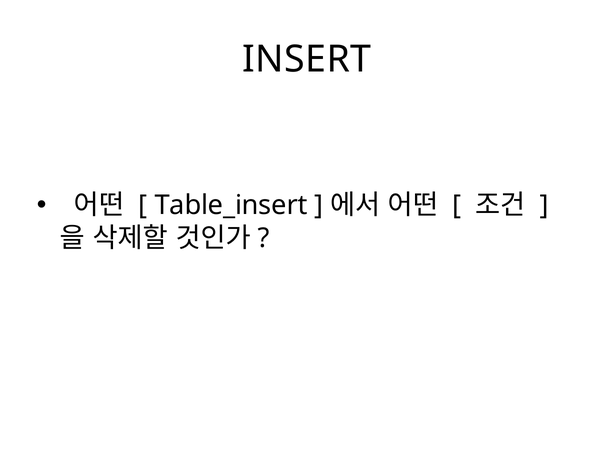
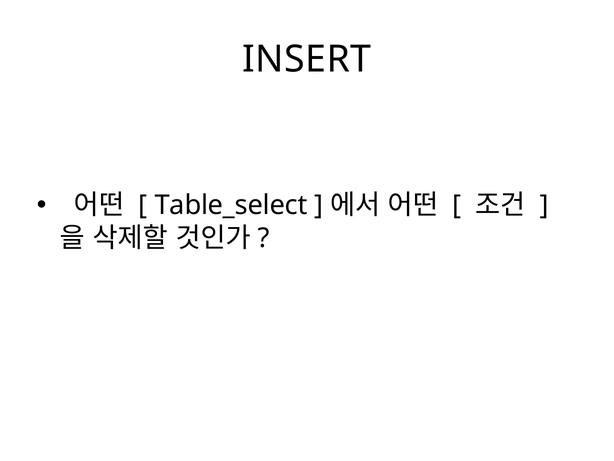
Table_insert: Table_insert -> Table_select (231, 205)
